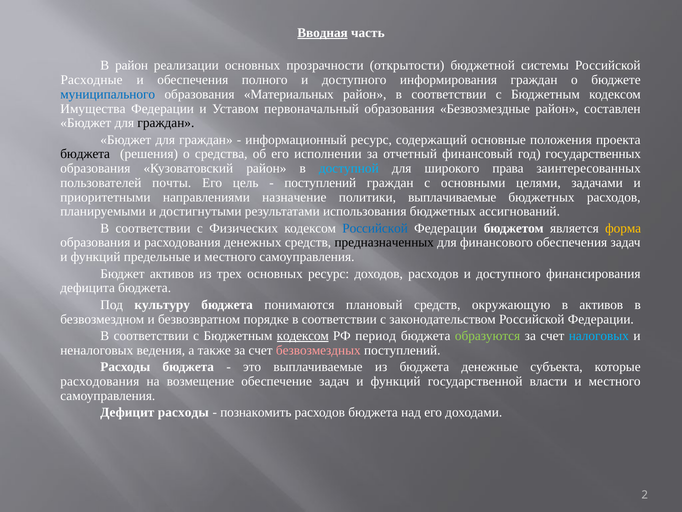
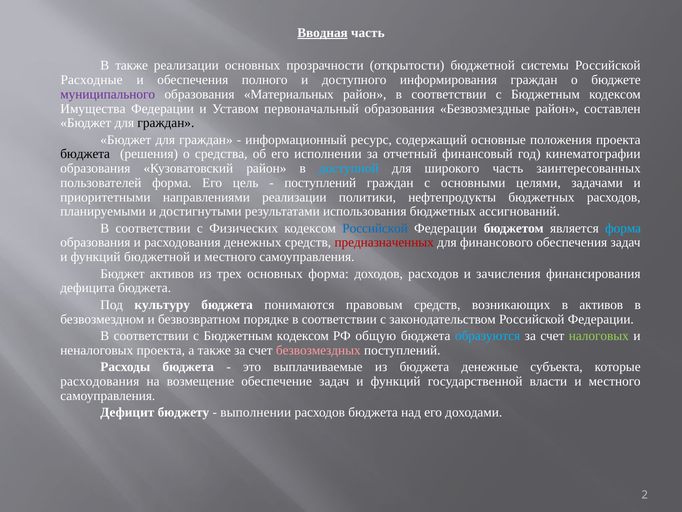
В район: район -> также (132, 66)
муниципального colour: blue -> purple (108, 94)
государственных: государственных -> кинематографии (593, 154)
широкого права: права -> часть (508, 168)
пользователей почты: почты -> форма (172, 183)
направлениями назначение: назначение -> реализации (294, 197)
политики выплачиваемые: выплачиваемые -> нефтепродукты (452, 197)
форма colour: yellow -> light blue (623, 228)
предназначенных colour: black -> red (384, 242)
функций предельные: предельные -> бюджетной (157, 257)
основных ресурс: ресурс -> форма (329, 273)
расходов и доступного: доступного -> зачисления (508, 273)
плановый: плановый -> правовым (374, 304)
окружающую: окружающую -> возникающих (511, 304)
кодексом underline: present -> none (303, 336)
период: период -> общую (376, 336)
образуются colour: light green -> light blue (488, 336)
налоговых colour: light blue -> light green (599, 336)
неналоговых ведения: ведения -> проекта (161, 350)
Дефицит расходы: расходы -> бюджету (183, 412)
познакомить: познакомить -> выполнении (256, 412)
